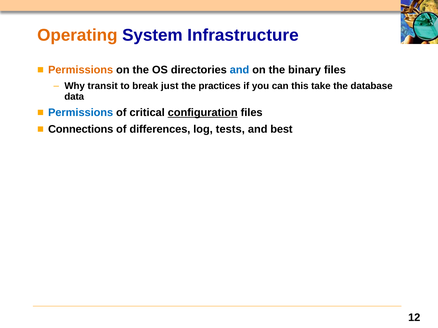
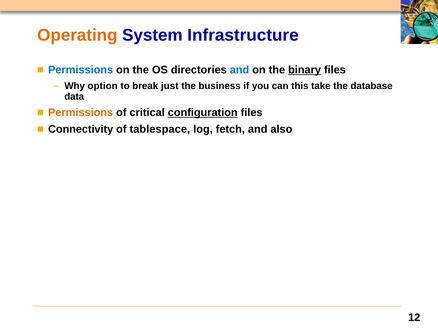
Permissions colour: orange -> blue (81, 70)
binary underline: none -> present (305, 70)
transit: transit -> option (103, 86)
practices: practices -> business (220, 86)
Permissions colour: blue -> orange (81, 113)
Connections: Connections -> Connectivity (81, 129)
differences: differences -> tablespace (160, 129)
tests: tests -> fetch (230, 129)
best: best -> also (281, 129)
